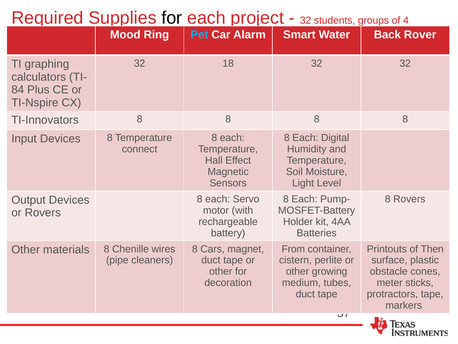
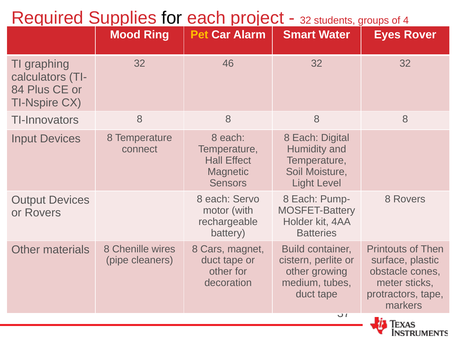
Pet colour: light blue -> yellow (199, 35)
Back: Back -> Eyes (387, 35)
18: 18 -> 46 (228, 63)
From: From -> Build (293, 249)
